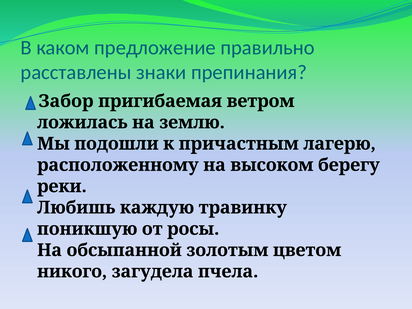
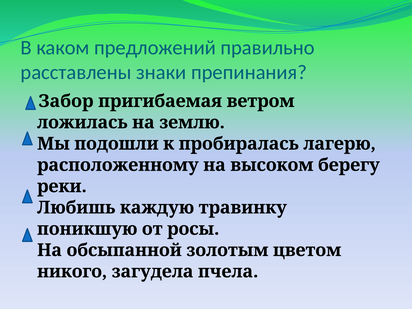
предложение: предложение -> предложений (155, 48)
причастным: причастным -> пробиралась (239, 144)
